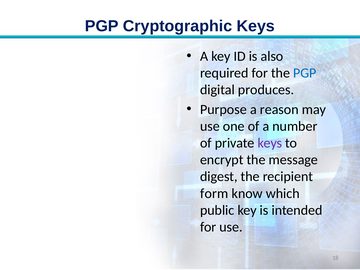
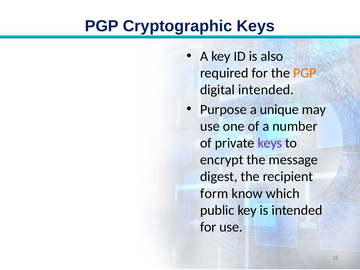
PGP colour: blue -> orange (305, 73)
digital produces: produces -> intended (266, 90)
reason: reason -> unique (279, 109)
